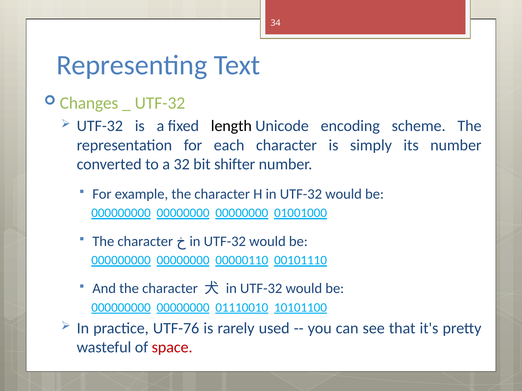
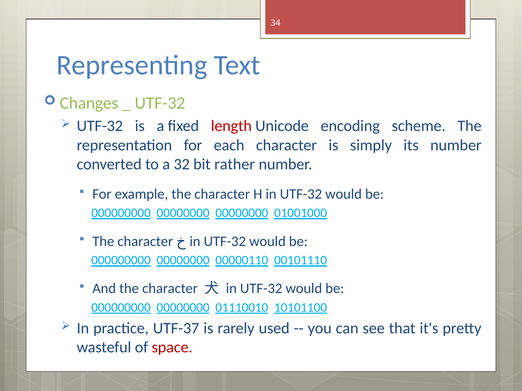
length colour: black -> red (231, 126)
shifter: shifter -> rather (235, 164)
UTF-76: UTF-76 -> UTF-37 (176, 329)
